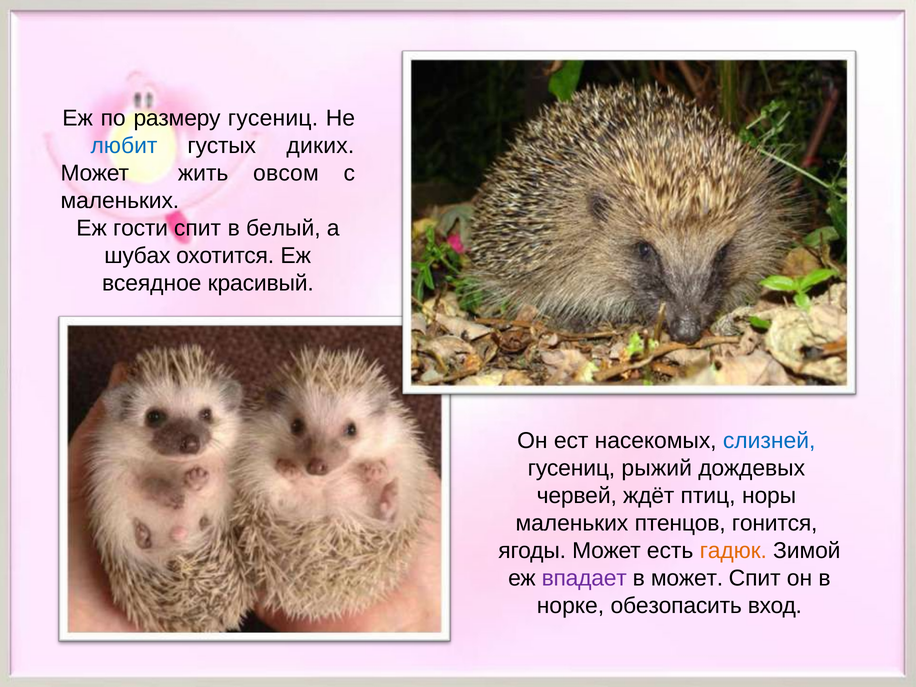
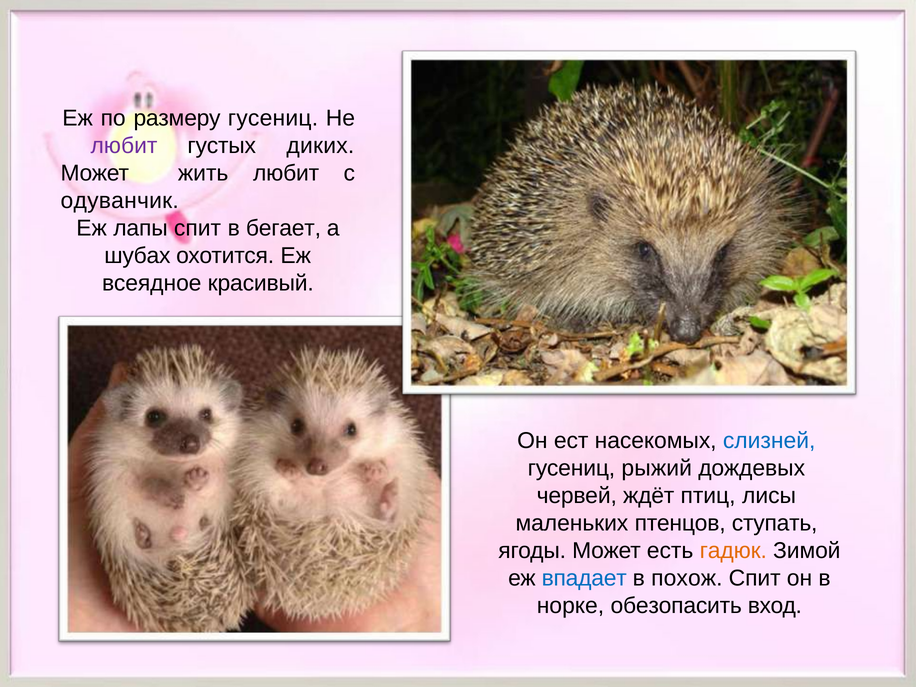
любит colour: blue -> purple (124, 146)
жить овсом: овсом -> любит (286, 173)
маленьких: маленьких -> одуванчик (120, 201)
гости: гости -> лапы (141, 228)
белый: белый -> бегает (283, 228)
норы: норы -> лисы (769, 496)
гонится: гонится -> ступать (775, 523)
впадает colour: purple -> blue (584, 578)
в может: может -> похож (687, 578)
